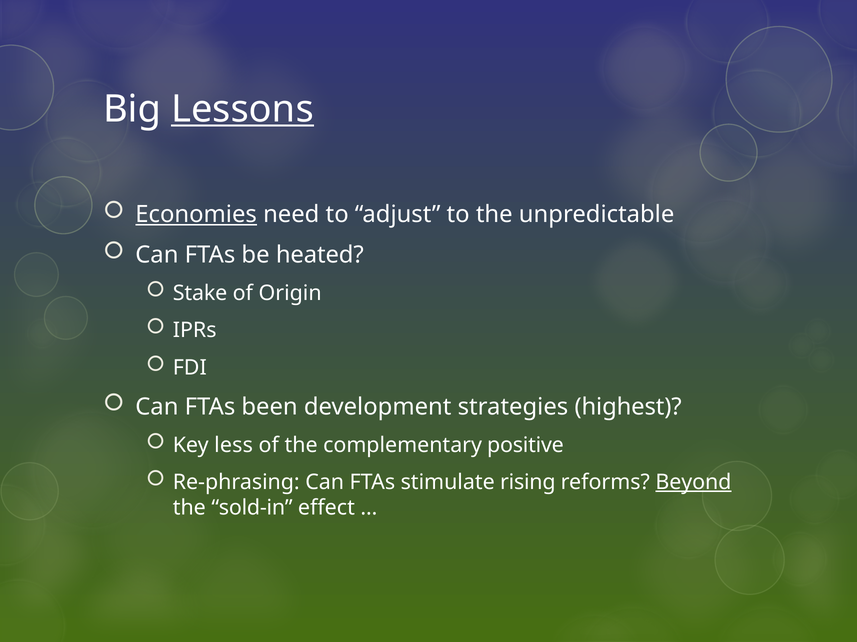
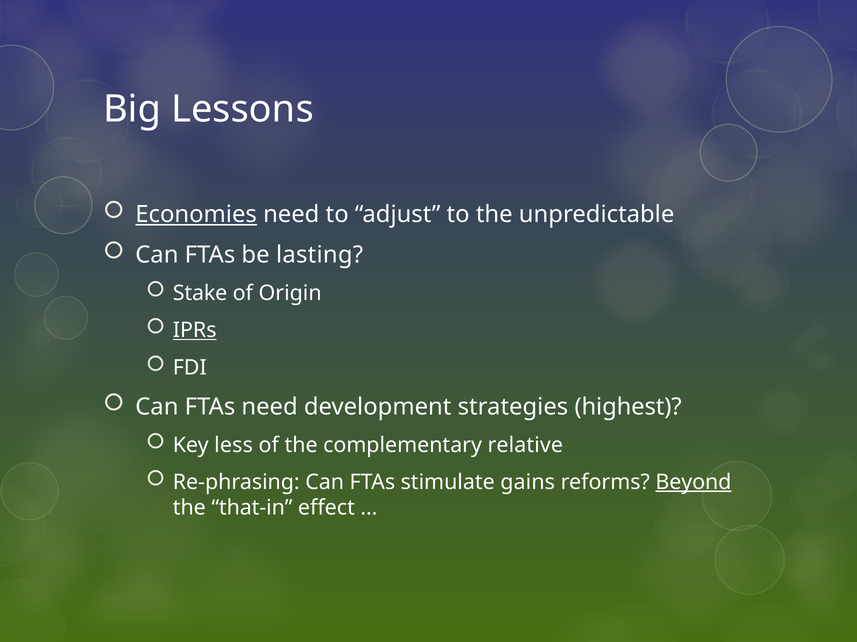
Lessons underline: present -> none (242, 109)
heated: heated -> lasting (320, 255)
IPRs underline: none -> present (195, 331)
FTAs been: been -> need (270, 407)
positive: positive -> relative (525, 446)
rising: rising -> gains (528, 483)
sold-in: sold-in -> that-in (252, 508)
